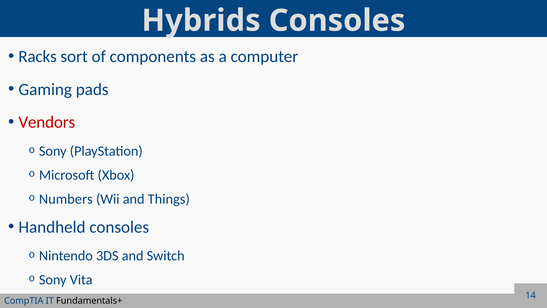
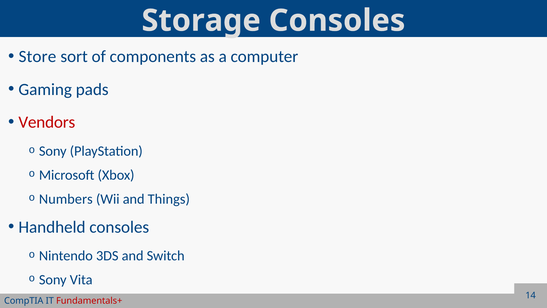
Hybrids: Hybrids -> Storage (201, 21)
Racks: Racks -> Store (37, 57)
Fundamentals+ colour: black -> red (89, 300)
